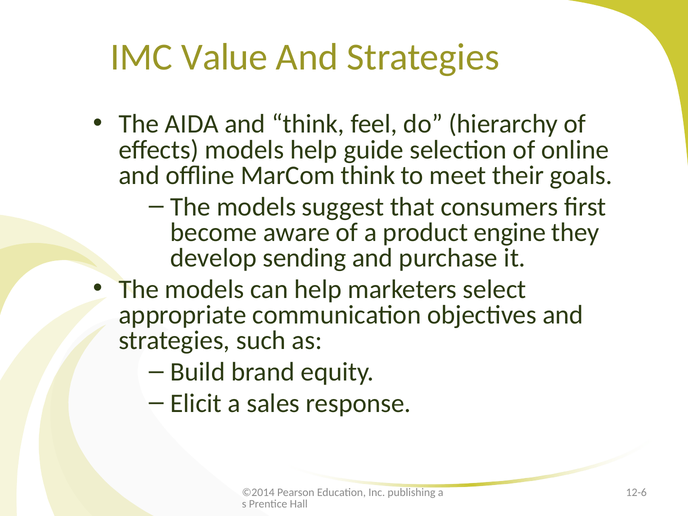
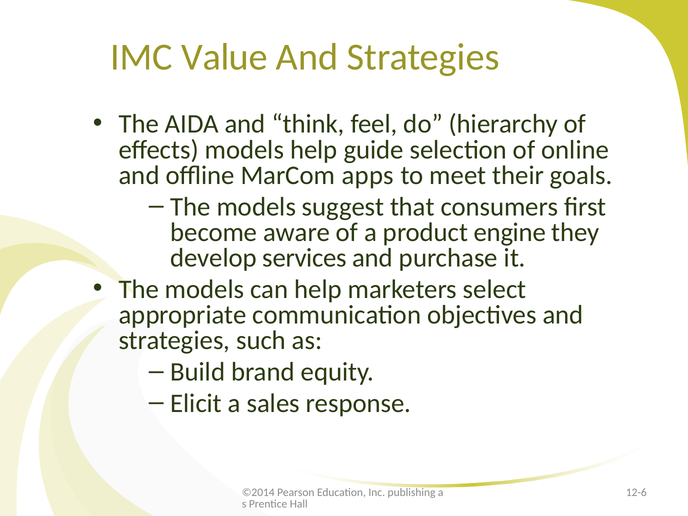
MarCom think: think -> apps (368, 175)
sending: sending -> services (305, 258)
